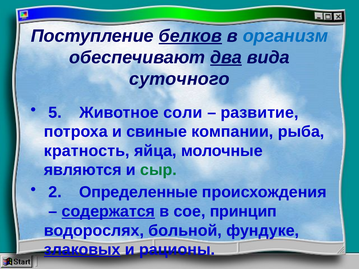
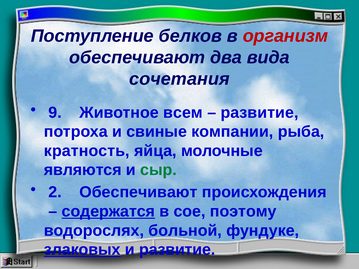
белков underline: present -> none (190, 36)
организм colour: blue -> red (285, 36)
два underline: present -> none (226, 57)
суточного: суточного -> сочетания (179, 79)
5: 5 -> 9 (55, 113)
соли: соли -> всем (183, 113)
2 Определенные: Определенные -> Обеспечивают (138, 192)
принцип: принцип -> поэтому (243, 212)
и рационы: рационы -> развитие (177, 250)
